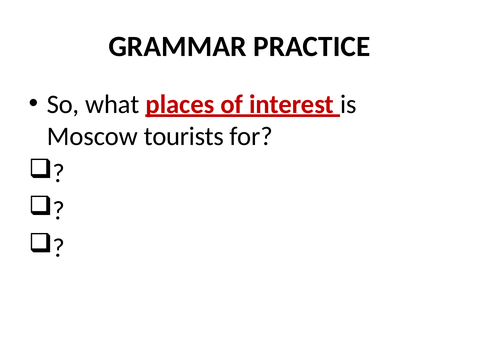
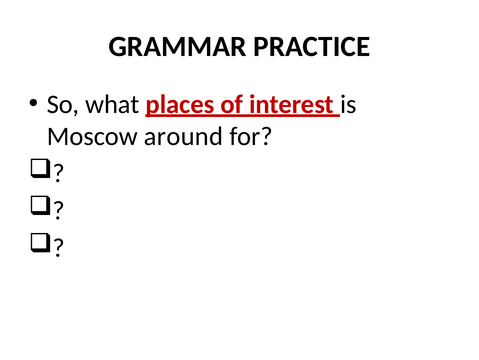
tourists: tourists -> around (184, 136)
